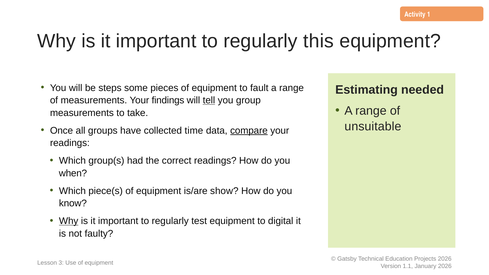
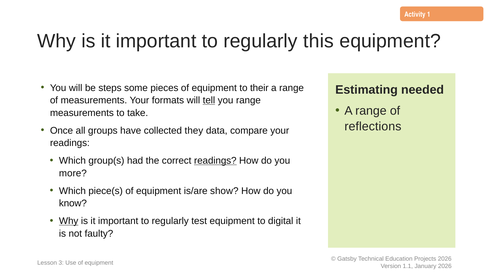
fault: fault -> their (259, 88)
findings: findings -> formats (168, 100)
you group: group -> range (248, 100)
unsuitable: unsuitable -> reflections (373, 127)
time: time -> they (194, 131)
compare underline: present -> none (249, 131)
readings underline: none -> present (215, 161)
when: when -> more (73, 173)
